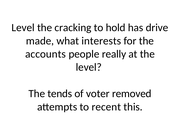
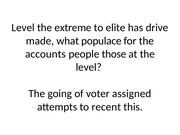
cracking: cracking -> extreme (73, 28)
hold: hold -> elite (116, 28)
interests: interests -> populace (101, 41)
really: really -> those (114, 54)
tends: tends -> going (60, 94)
removed: removed -> assigned (132, 94)
